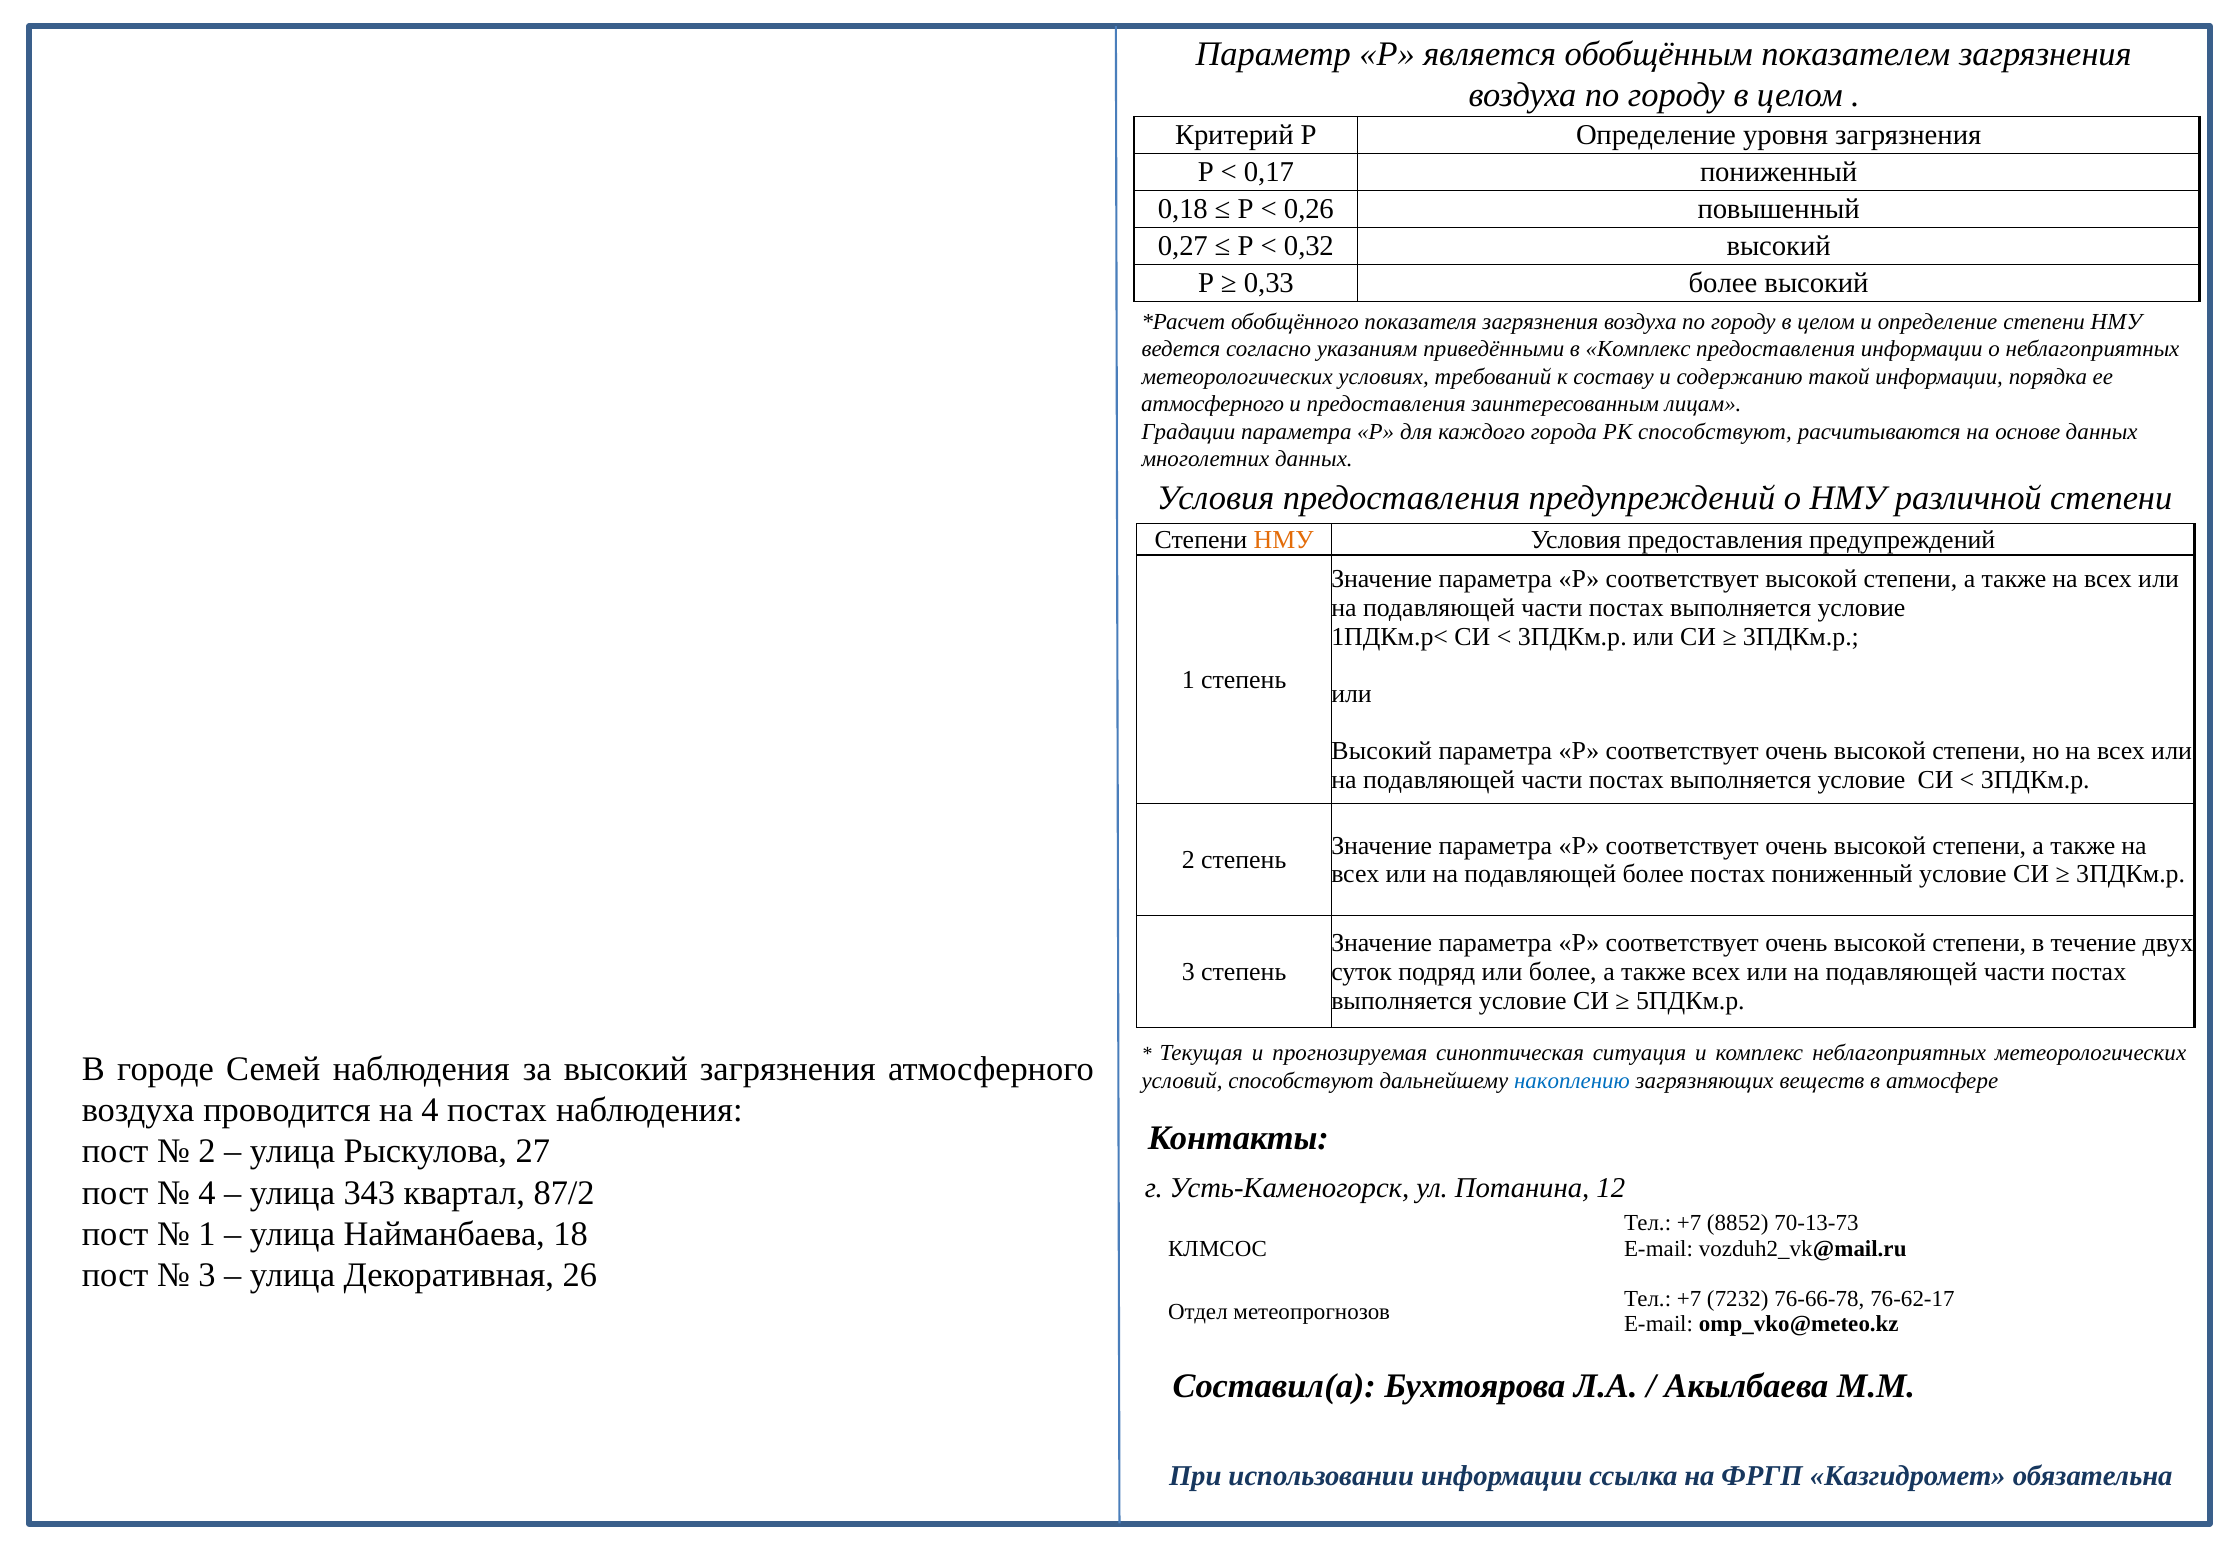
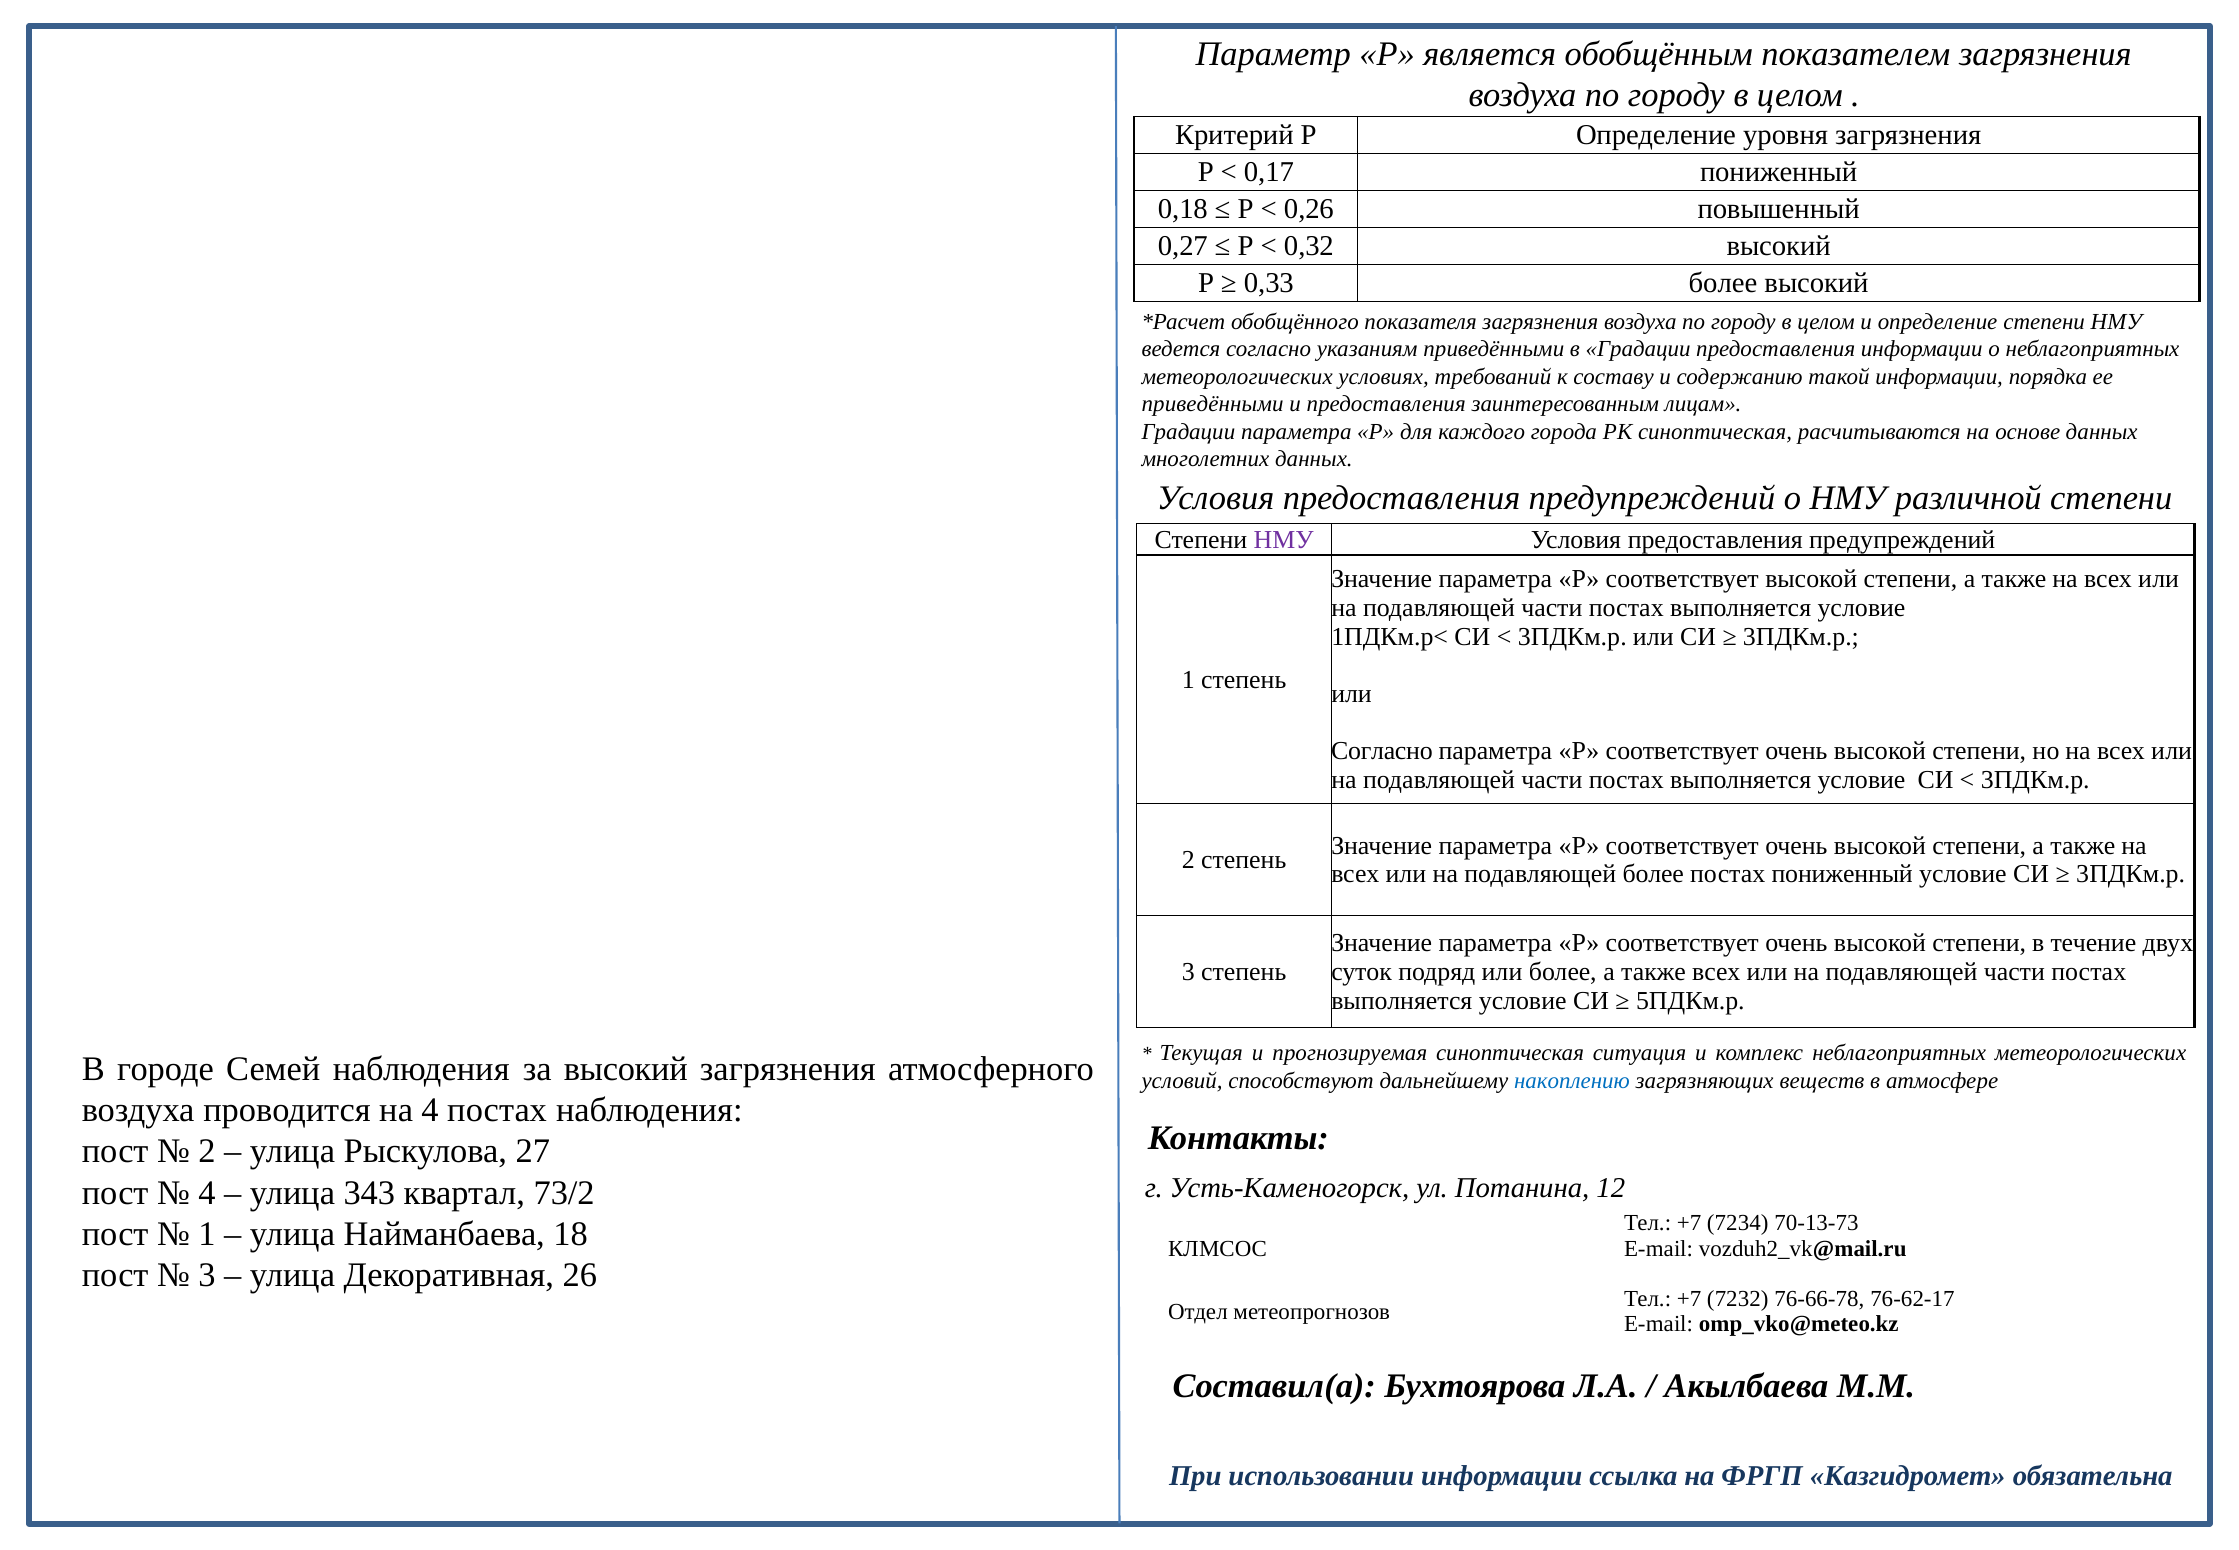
в Комплекс: Комплекс -> Градации (1638, 349)
атмосферного: атмосферного -> приведёнными (1213, 404)
РК способствуют: способствуют -> синоптическая (1715, 432)
НМУ colour: orange -> purple (1284, 540)
Высокий: Высокий -> Согласно (1382, 751)
87/2: 87/2 -> 73/2 (564, 1193)
8852: 8852 -> 7234 (1738, 1223)
